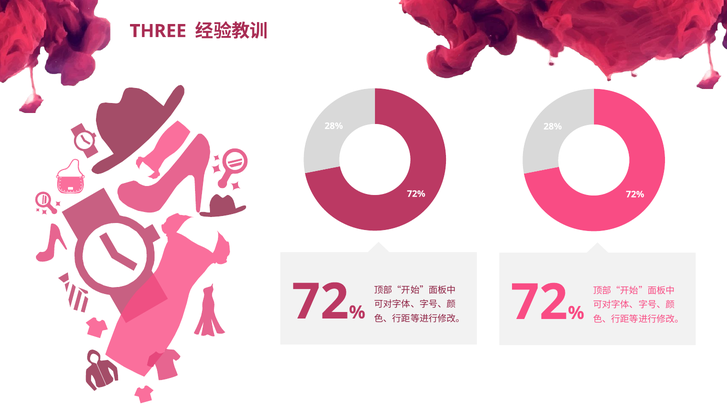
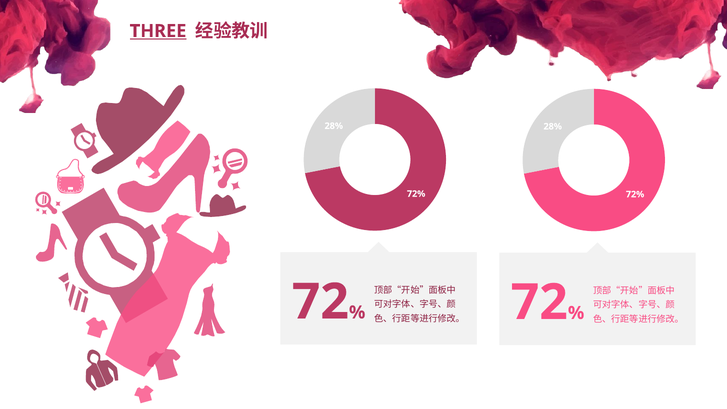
THREE underline: none -> present (158, 31)
